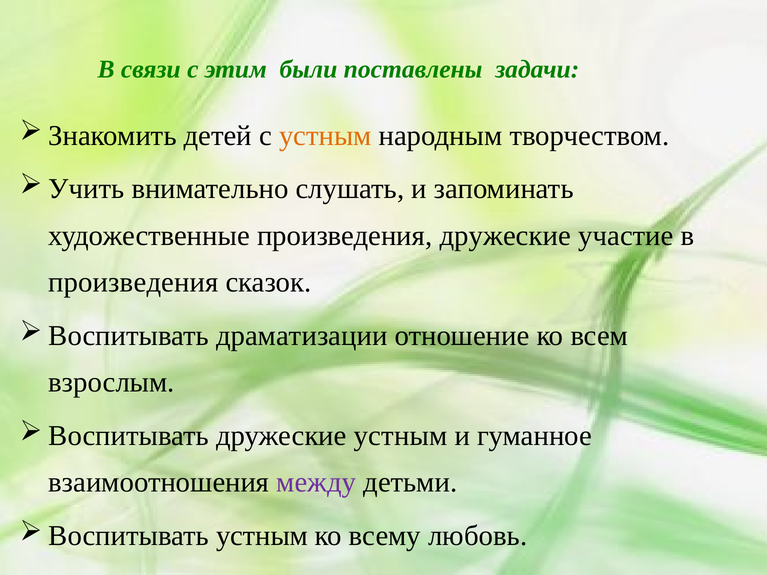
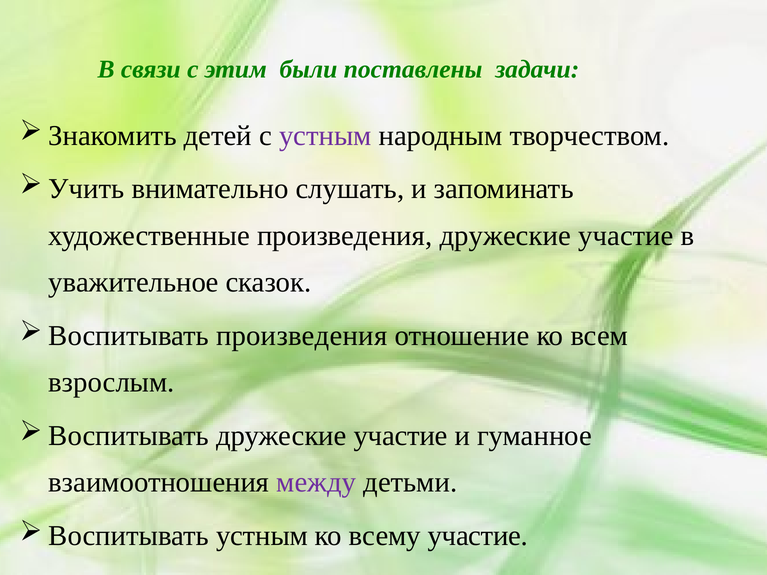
устным colour: orange -> purple (325, 136)
произведения: произведения -> уважительное (133, 282)
драматизации: драматизации -> произведения (302, 336)
устным: устным -> участие (401, 436)
всему любовь: любовь -> участие (478, 536)
